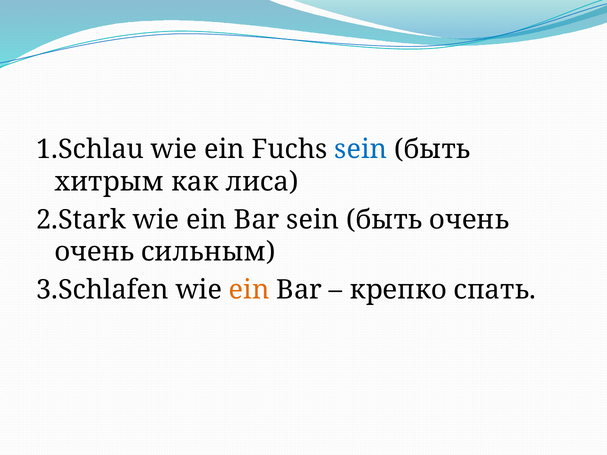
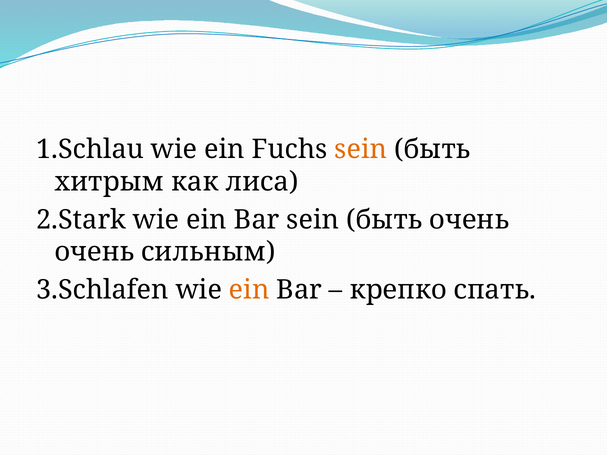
sein colour: blue -> orange (361, 150)
